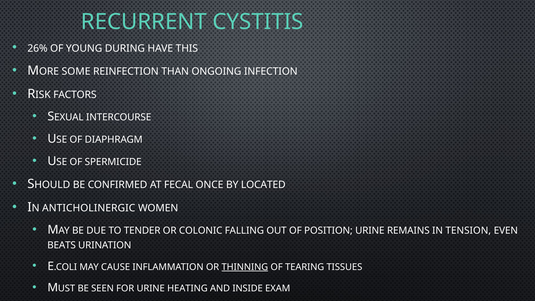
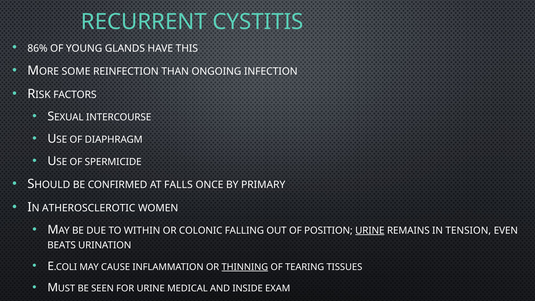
26%: 26% -> 86% (37, 48)
DURING: DURING -> GLANDS (125, 48)
FECAL: FECAL -> FALLS (178, 185)
LOCATED: LOCATED -> PRIMARY (263, 185)
ANTICHOLINERGIC: ANTICHOLINERGIC -> ATHEROSCLEROTIC (89, 208)
TENDER: TENDER -> WITHIN (142, 231)
URINE underline: none -> present (370, 231)
HEATING: HEATING -> MEDICAL (187, 288)
